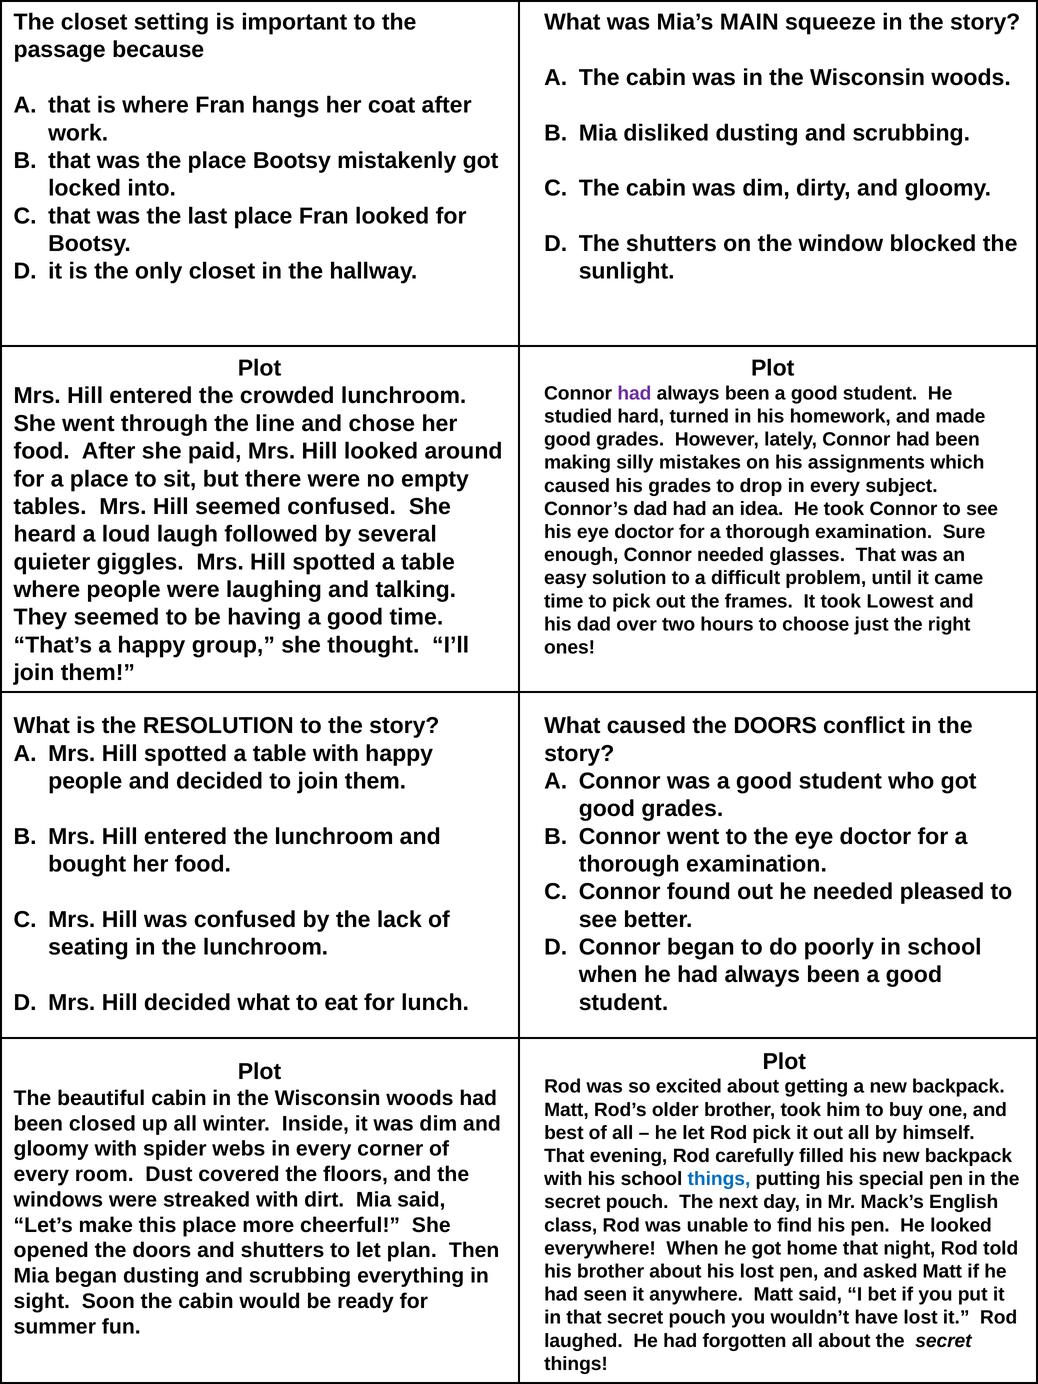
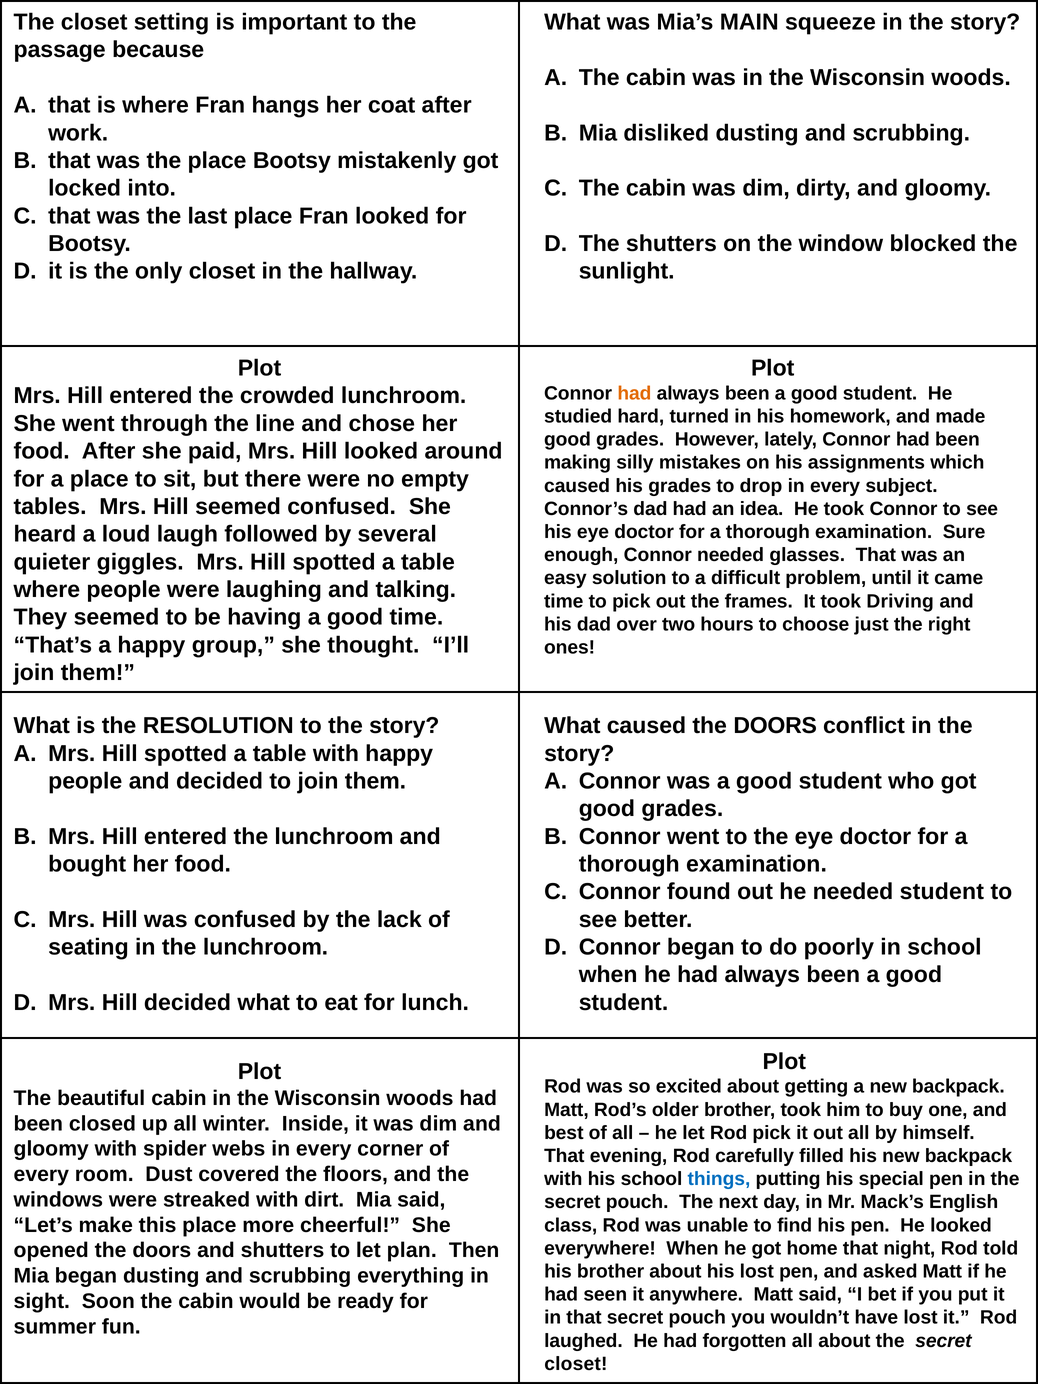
had colour: purple -> orange (634, 393)
Lowest: Lowest -> Driving (900, 601)
needed pleased: pleased -> student (942, 892)
things: things -> closet (576, 1364)
